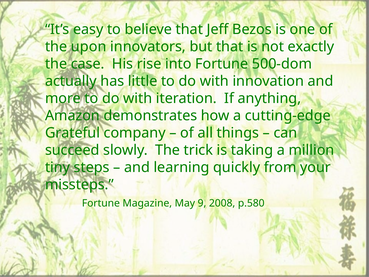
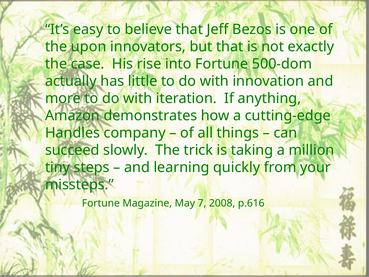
Grateful: Grateful -> Handles (73, 133)
9: 9 -> 7 (202, 203)
p.580: p.580 -> p.616 (251, 203)
